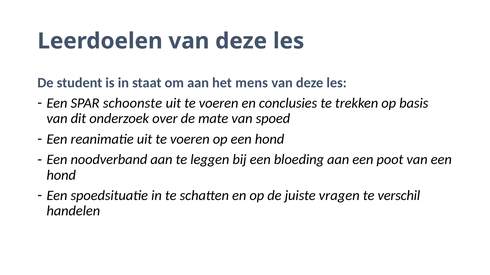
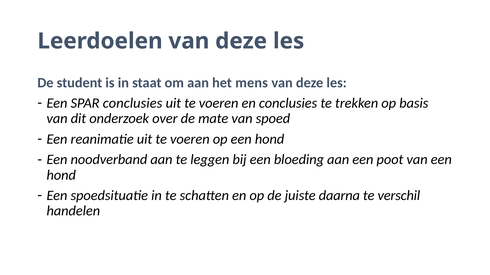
SPAR schoonste: schoonste -> conclusies (133, 103)
vragen: vragen -> daarna (339, 196)
